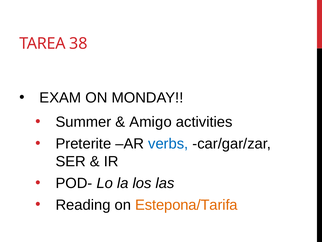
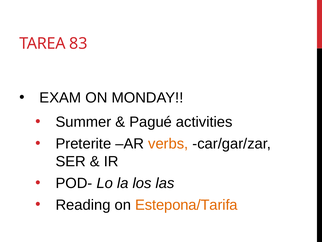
38: 38 -> 83 (78, 44)
Amigo: Amigo -> Pagué (151, 122)
verbs colour: blue -> orange (168, 144)
